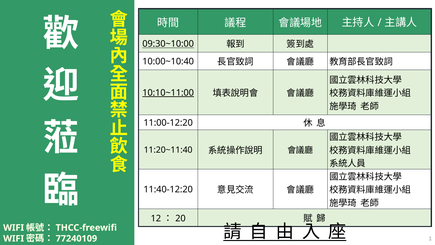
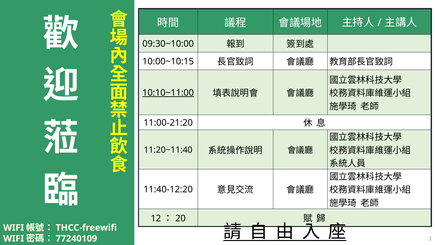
09:30~10:00 underline: present -> none (168, 44)
10:00~10:40: 10:00~10:40 -> 10:00~10:15 (168, 61)
11:00-12:20: 11:00-12:20 -> 11:00-21:20 (168, 123)
